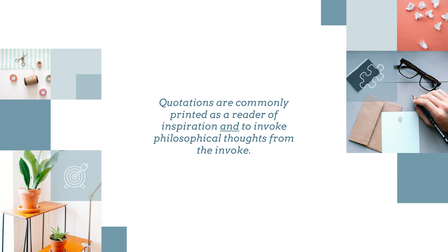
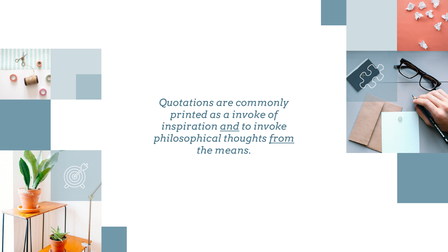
a reader: reader -> invoke (249, 115)
from underline: none -> present (282, 139)
the invoke: invoke -> means (233, 151)
